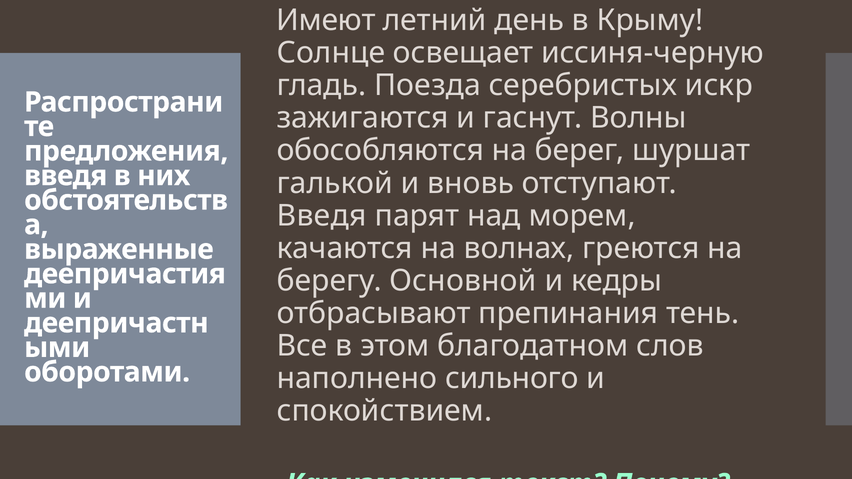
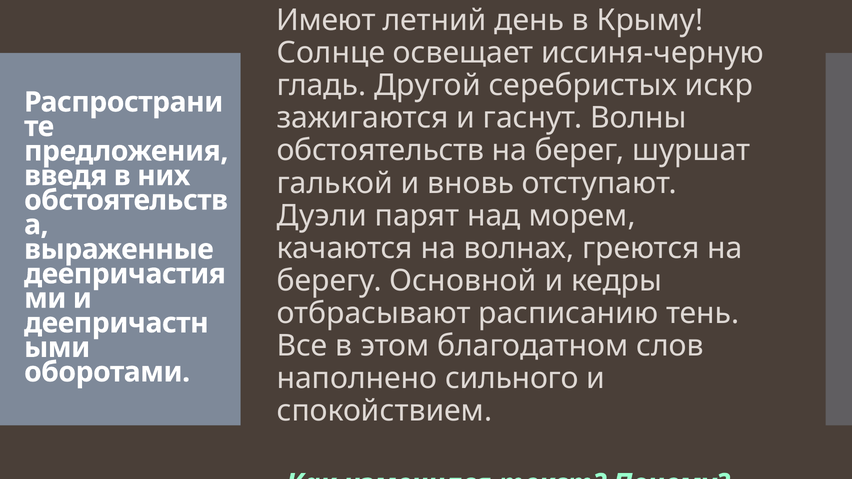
Поезда: Поезда -> Другой (427, 85)
обособляются: обособляются -> обстоятельств (380, 151)
Введя: Введя -> Дуэли (322, 216)
препинания: препинания -> расписанию (568, 313)
